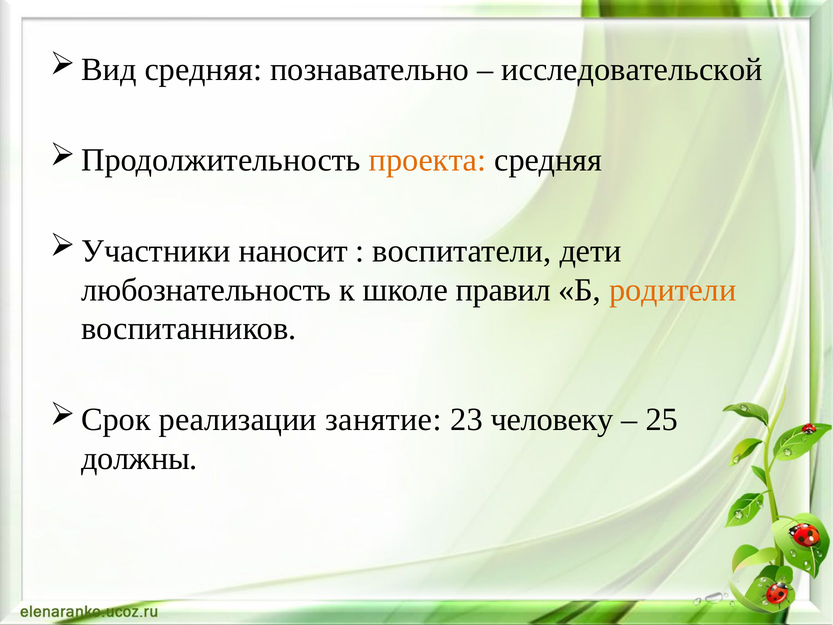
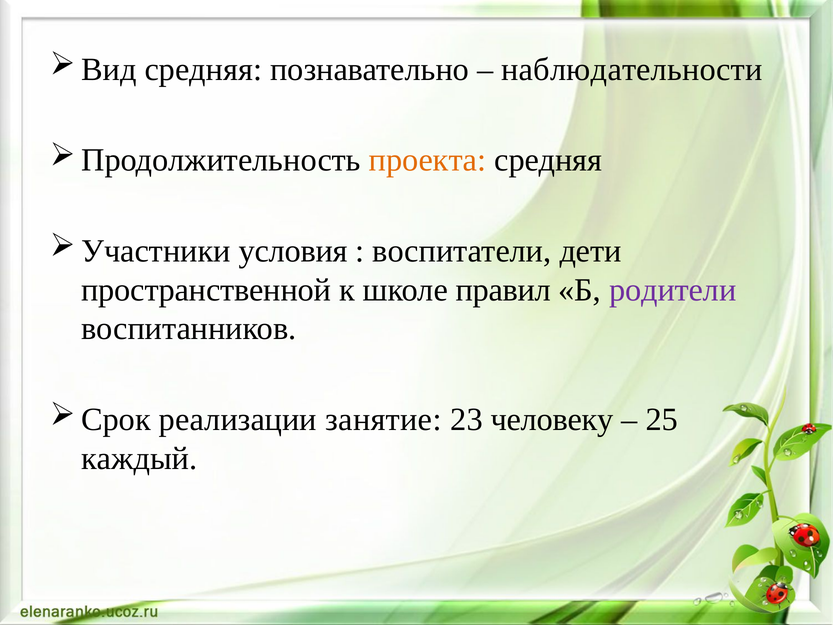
исследовательской: исследовательской -> наблюдательности (632, 69)
наносит: наносит -> условия (293, 251)
любознательность: любознательность -> пространственной (206, 290)
родители colour: orange -> purple (673, 290)
должны: должны -> каждый (139, 458)
